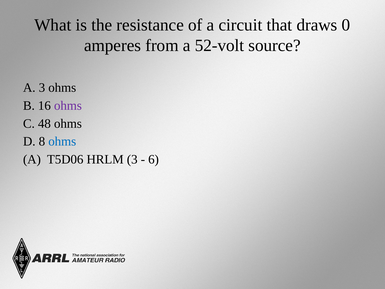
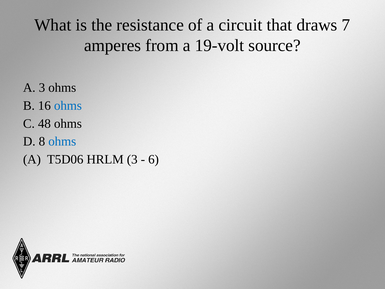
0: 0 -> 7 (346, 25)
52-volt: 52-volt -> 19-volt (219, 45)
ohms colour: purple -> blue (68, 105)
